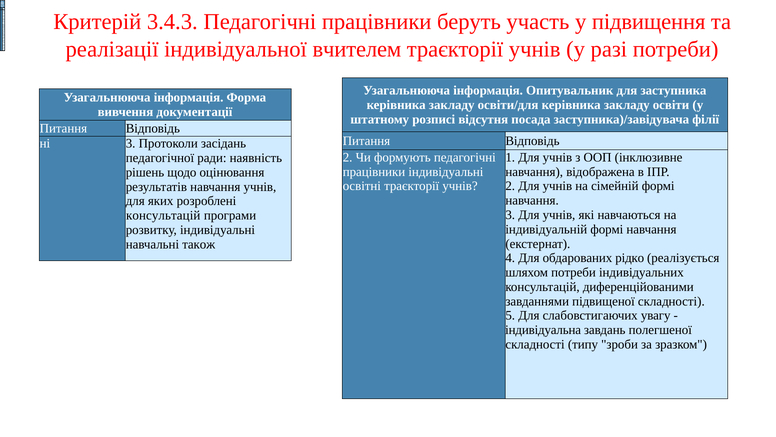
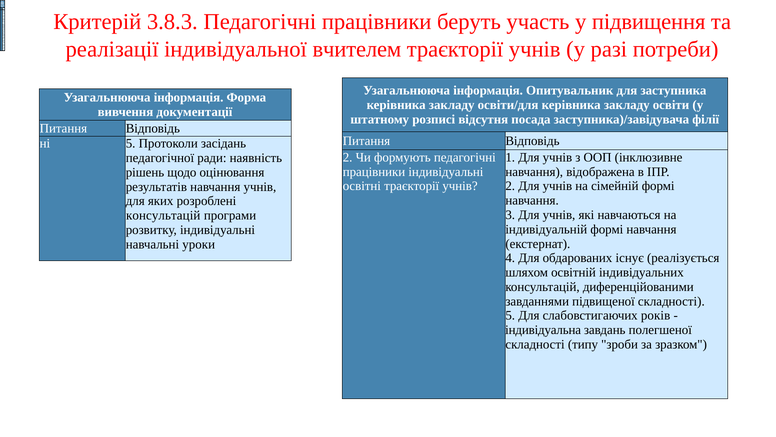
3.4.3: 3.4.3 -> 3.8.3 (172, 22)
ні 3: 3 -> 5 (131, 144)
також: також -> уроки (199, 244)
рідко: рідко -> існує (630, 258)
шляхом потреби: потреби -> освітній (574, 272)
увагу: увагу -> років (656, 315)
